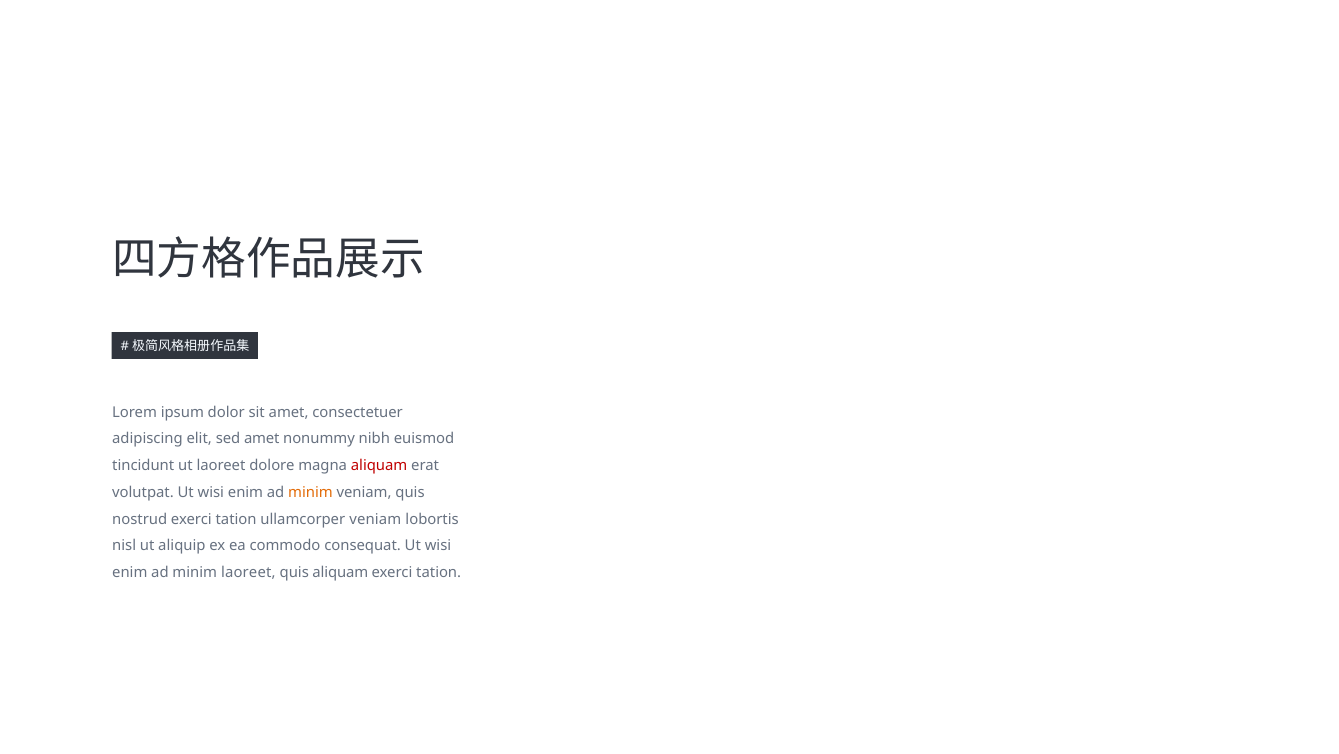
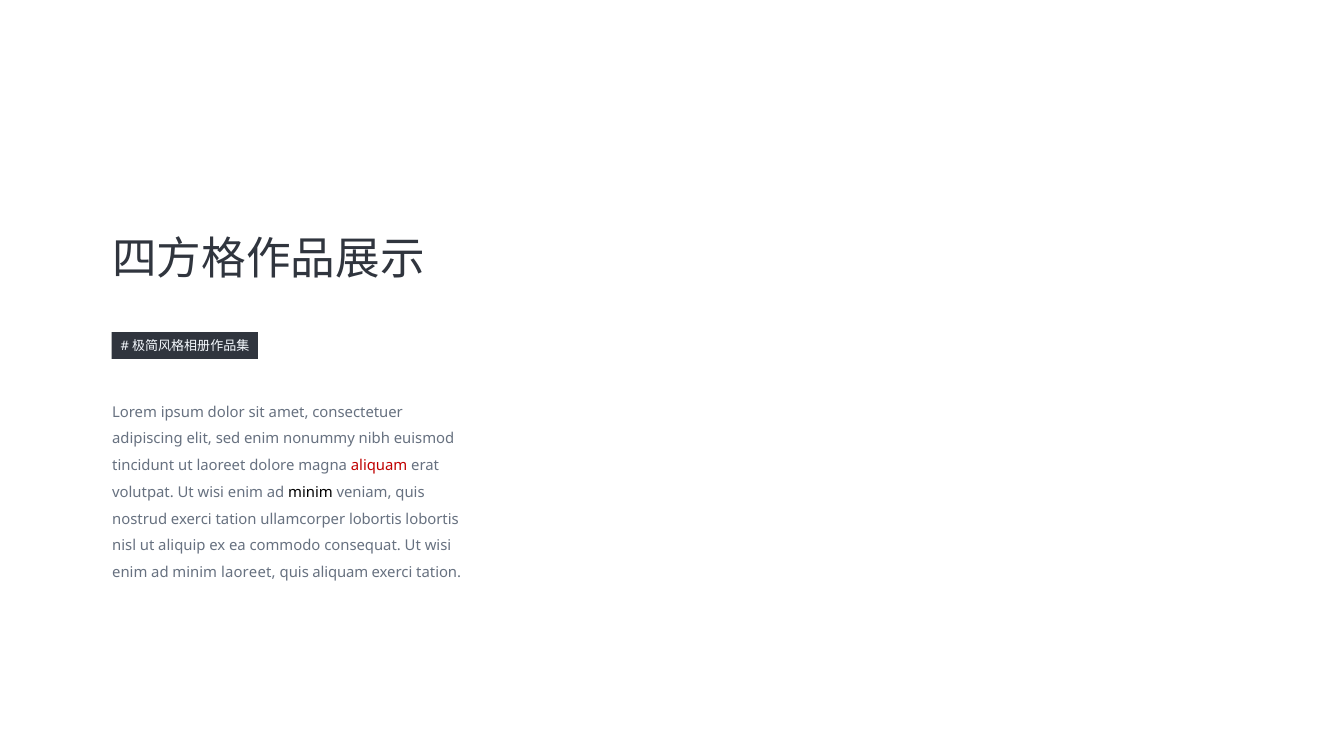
sed amet: amet -> enim (262, 438)
minim colour: orange -> black (310, 492)
ullamcorper veniam: veniam -> lobortis (375, 519)
